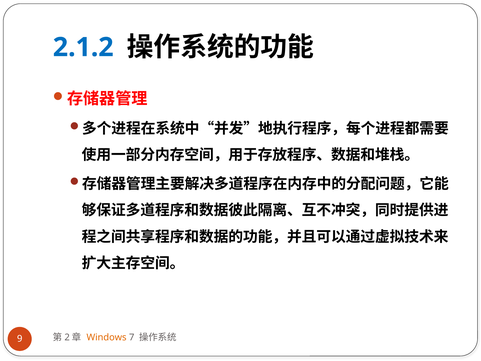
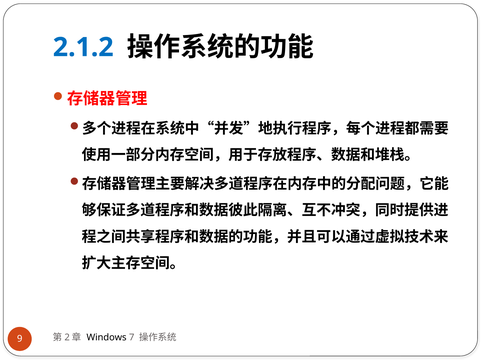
Windows colour: orange -> black (107, 337)
